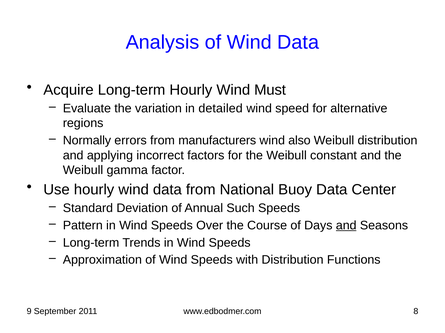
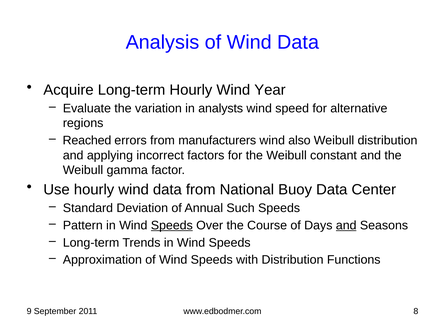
Must: Must -> Year (270, 90)
detailed: detailed -> analysts (221, 109)
Normally: Normally -> Reached (87, 141)
Speeds underline: none -> present (172, 226)
